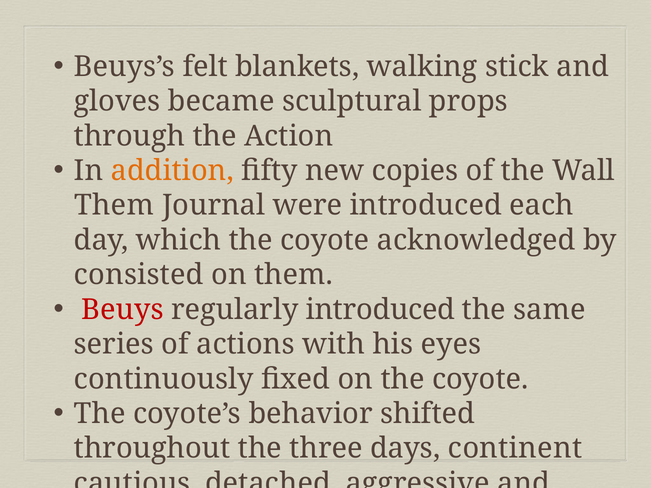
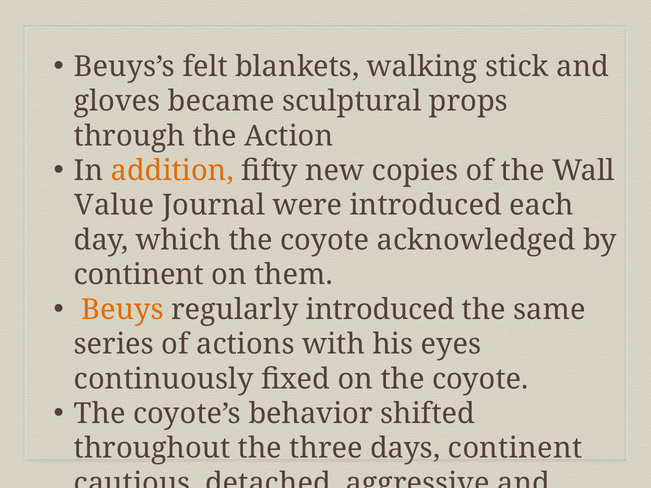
Them: Them -> Value (114, 206)
consisted: consisted -> continent (139, 275)
Beuys colour: red -> orange (123, 310)
